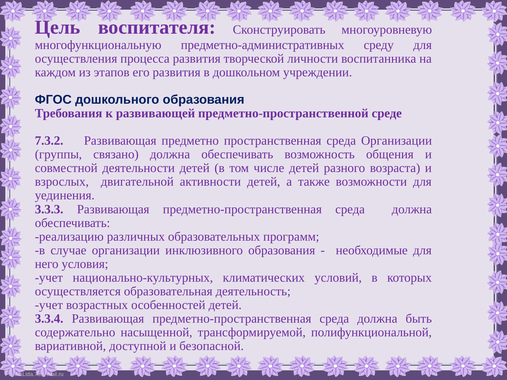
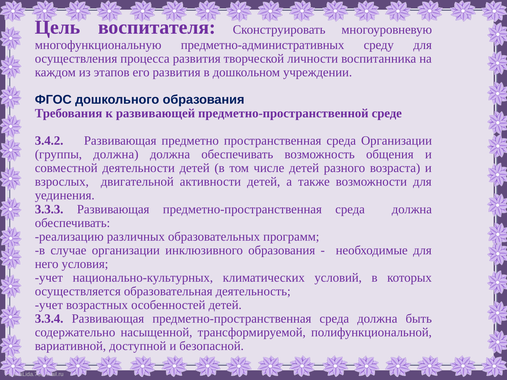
7.3.2: 7.3.2 -> 3.4.2 (49, 141)
группы связано: связано -> должна (116, 155)
